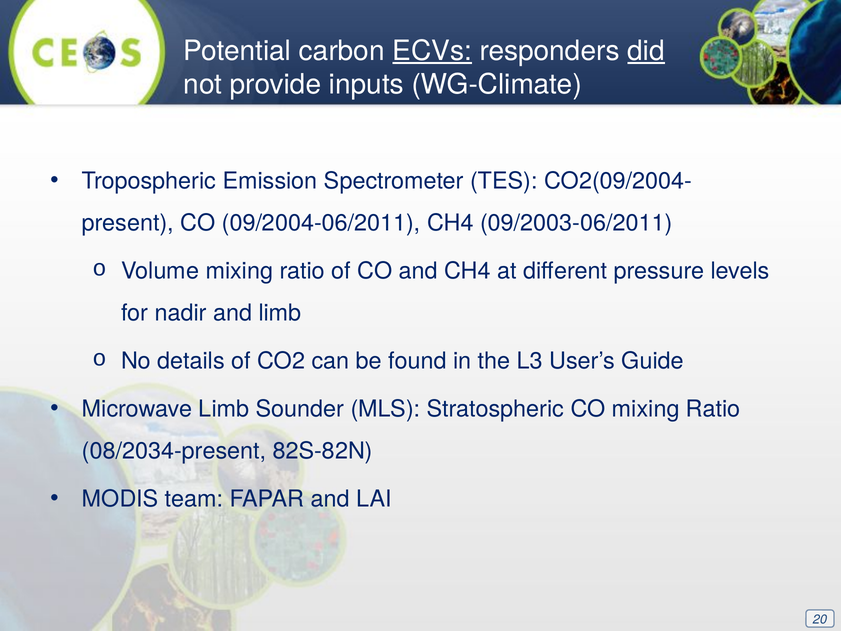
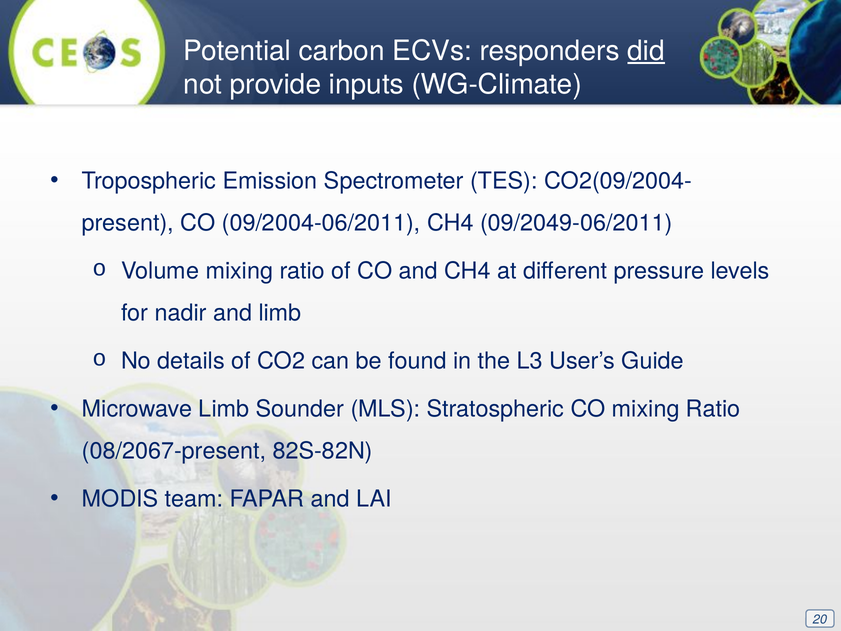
ECVs underline: present -> none (432, 51)
09/2003-06/2011: 09/2003-06/2011 -> 09/2049-06/2011 (576, 223)
08/2034-present: 08/2034-present -> 08/2067-present (174, 451)
